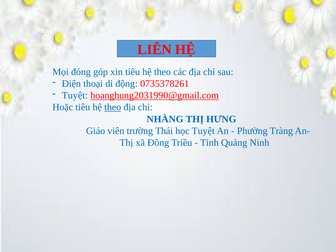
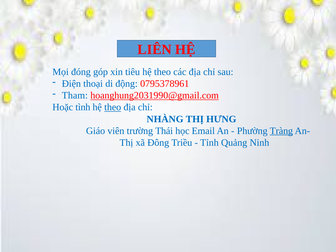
0735378261: 0735378261 -> 0795378961 (165, 84)
Tuyệt: Tuyệt -> Tham (75, 96)
Hoặc tiêu: tiêu -> tình (83, 107)
học Tuyệt: Tuyệt -> Email (203, 131)
Tràng underline: none -> present (281, 131)
